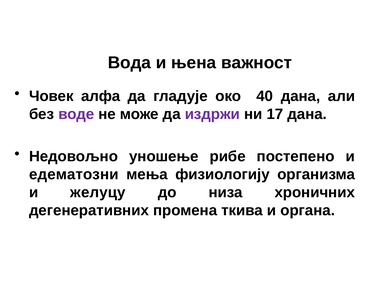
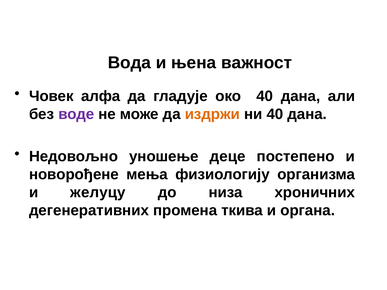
издржи colour: purple -> orange (212, 114)
ни 17: 17 -> 40 (275, 114)
рибе: рибе -> деце (228, 156)
едематозни: едематозни -> новорођене (74, 175)
